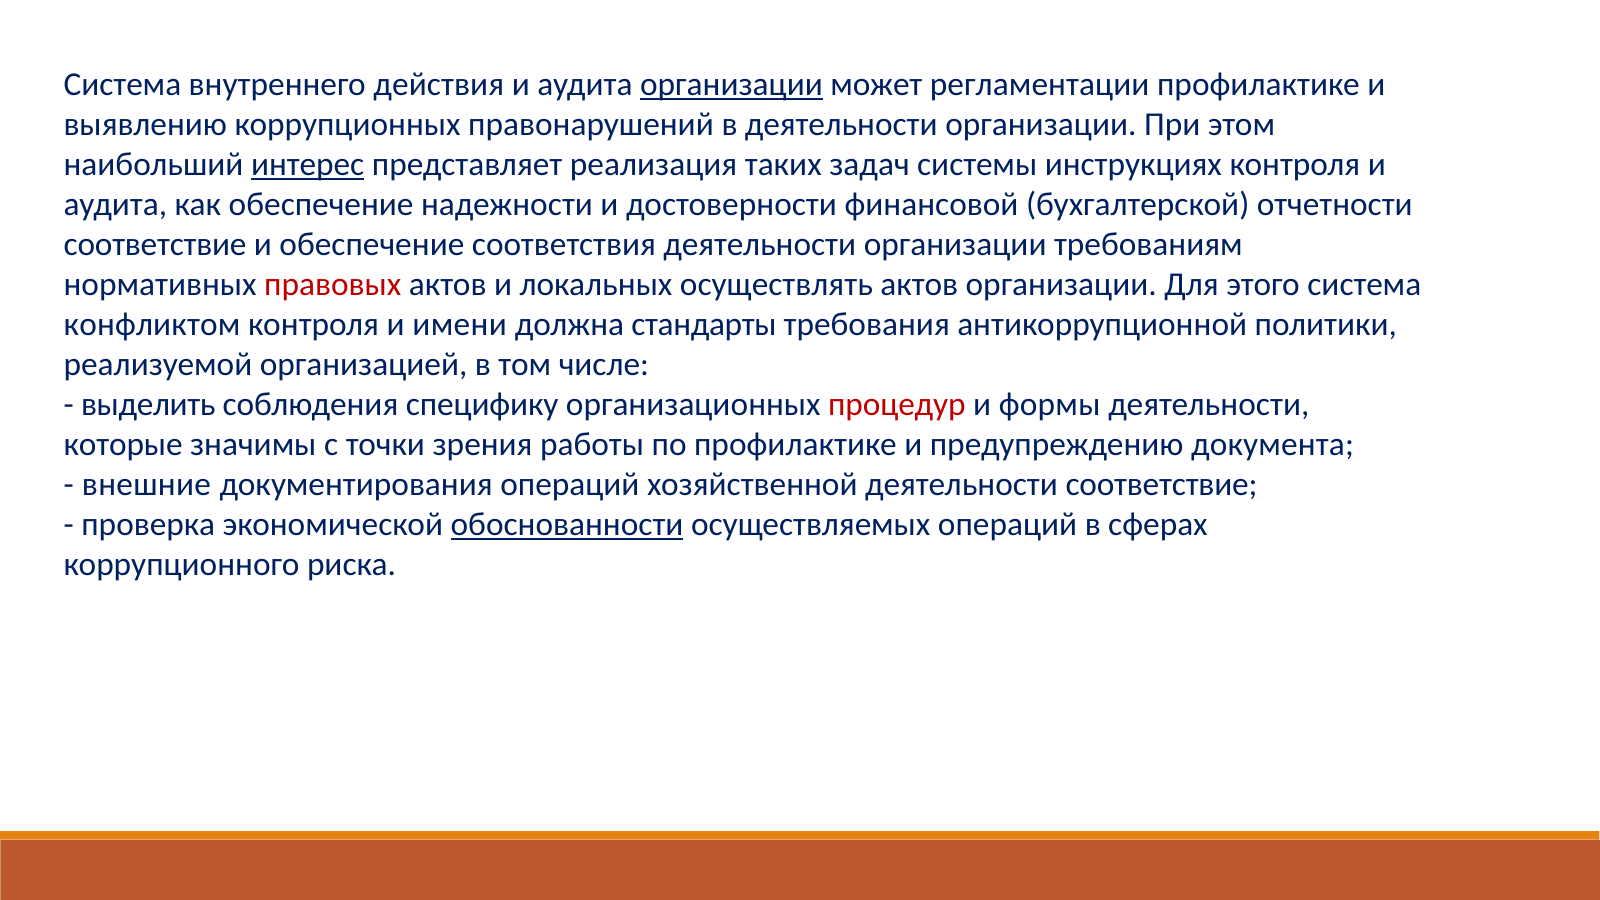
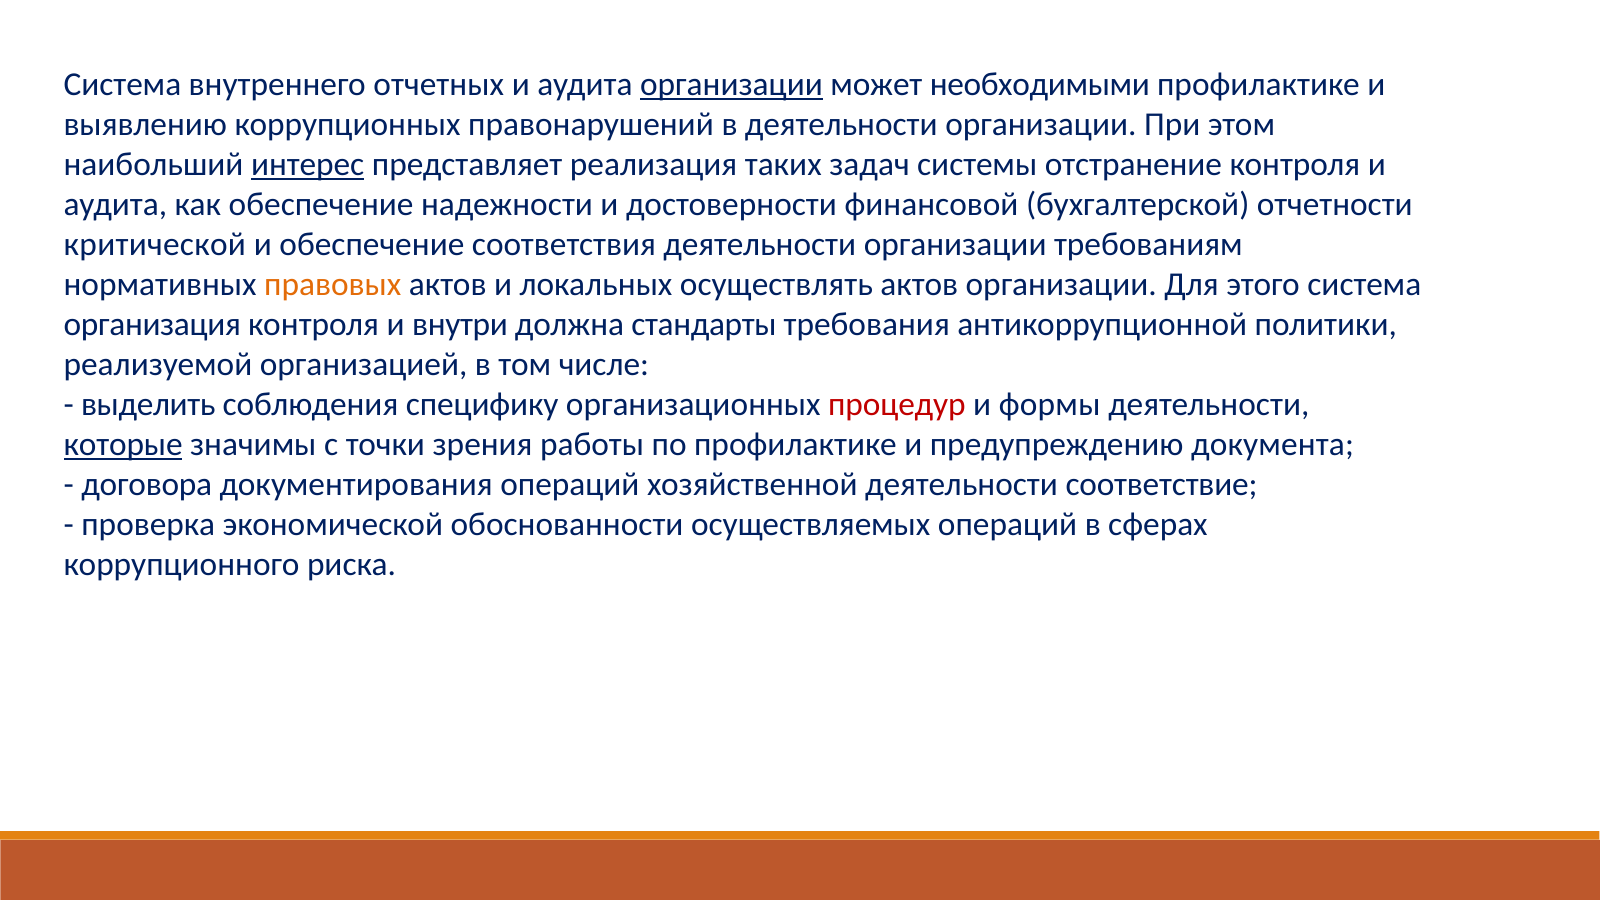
действия: действия -> отчетных (439, 84)
регламентации: регламентации -> необходимыми (1040, 84)
инструкциях: инструкциях -> отстранение (1133, 164)
соответствие: соответствие -> критической (155, 244)
правовых colour: red -> orange (333, 284)
конфликтом: конфликтом -> организация (152, 324)
имени: имени -> внутри (460, 324)
которые underline: none -> present (123, 444)
внешние: внешние -> договора (147, 484)
обоснованности underline: present -> none (567, 524)
